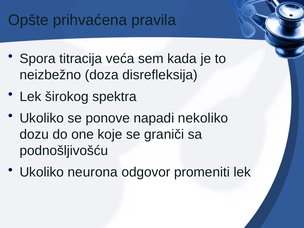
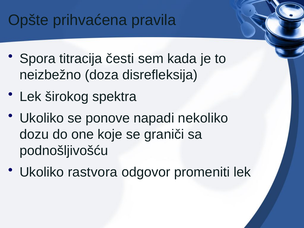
veća: veća -> česti (120, 59)
neurona: neurona -> rastvora (93, 172)
